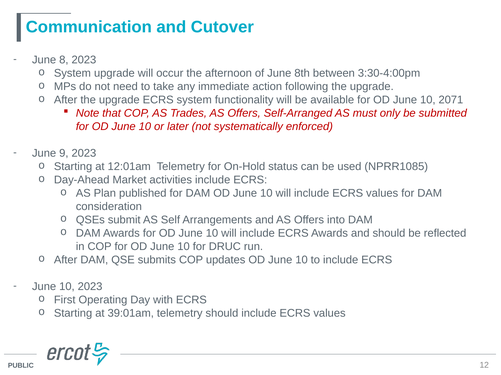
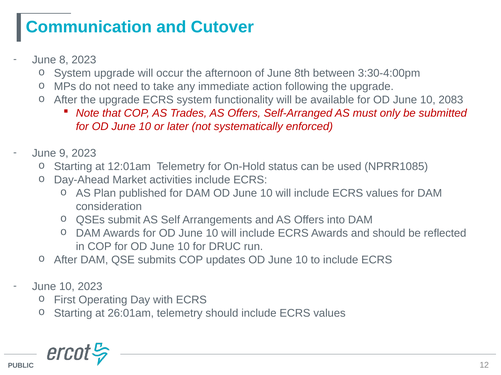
2071: 2071 -> 2083 (451, 100)
39:01am: 39:01am -> 26:01am (131, 314)
